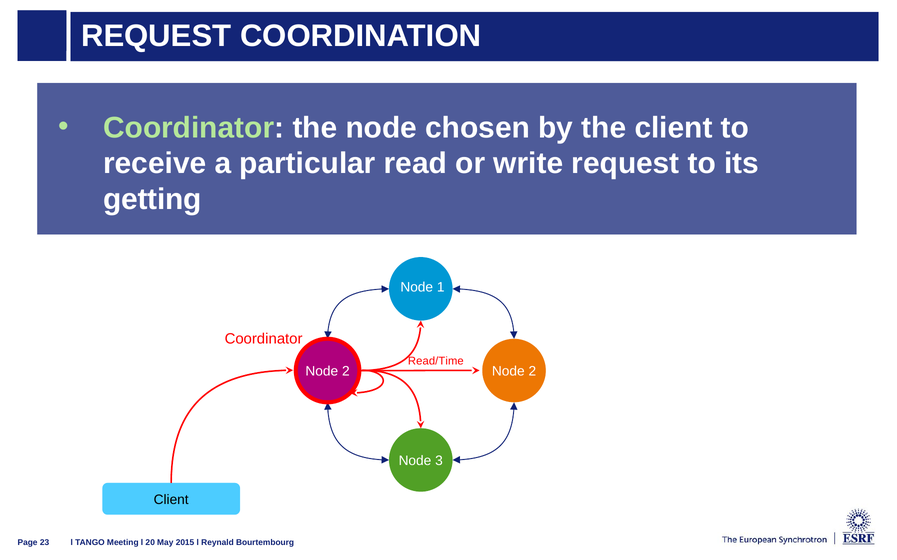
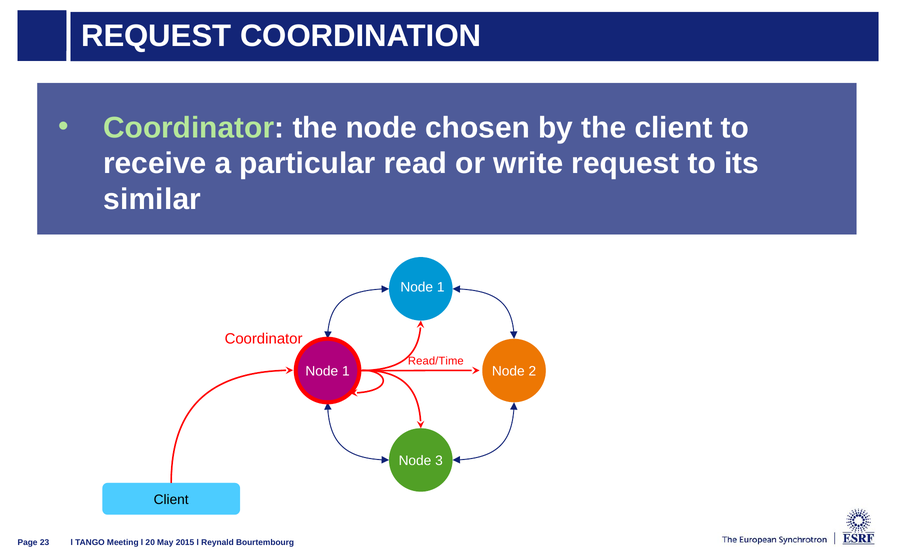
getting: getting -> similar (152, 200)
2: 2 -> 1 (346, 372)
